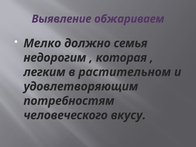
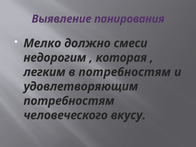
обжариваем: обжариваем -> панирования (129, 19)
семья: семья -> смеси (131, 43)
в растительном: растительном -> потребностям (125, 72)
